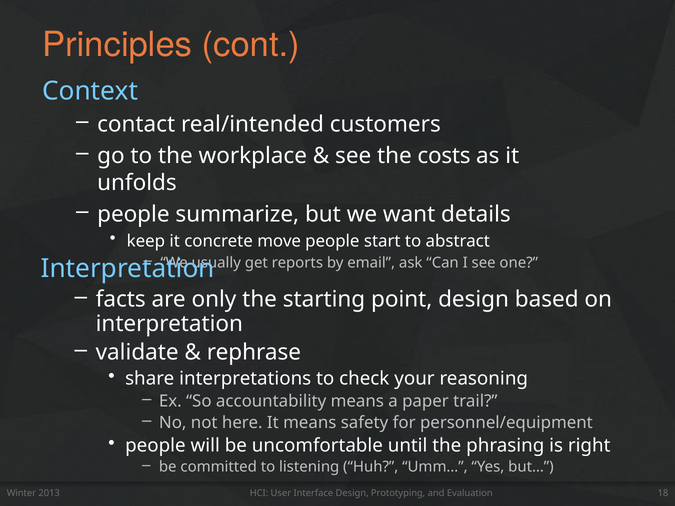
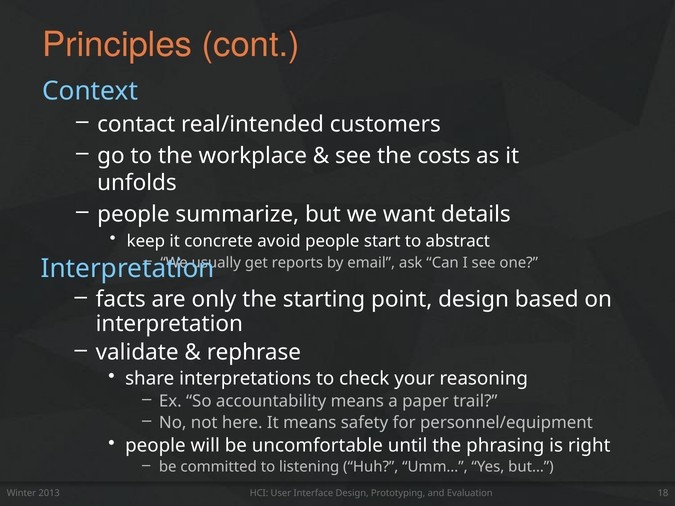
move: move -> avoid (279, 241)
